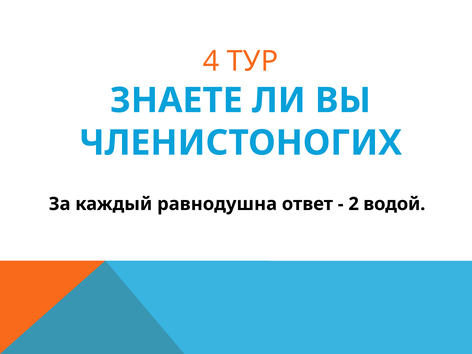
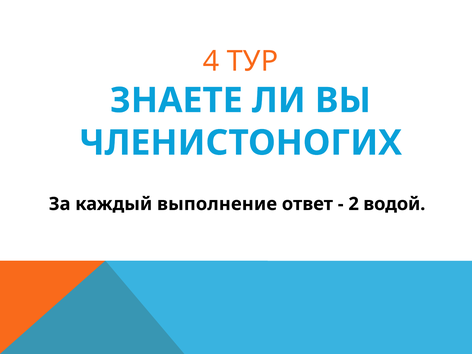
равнодушна: равнодушна -> выполнение (217, 204)
